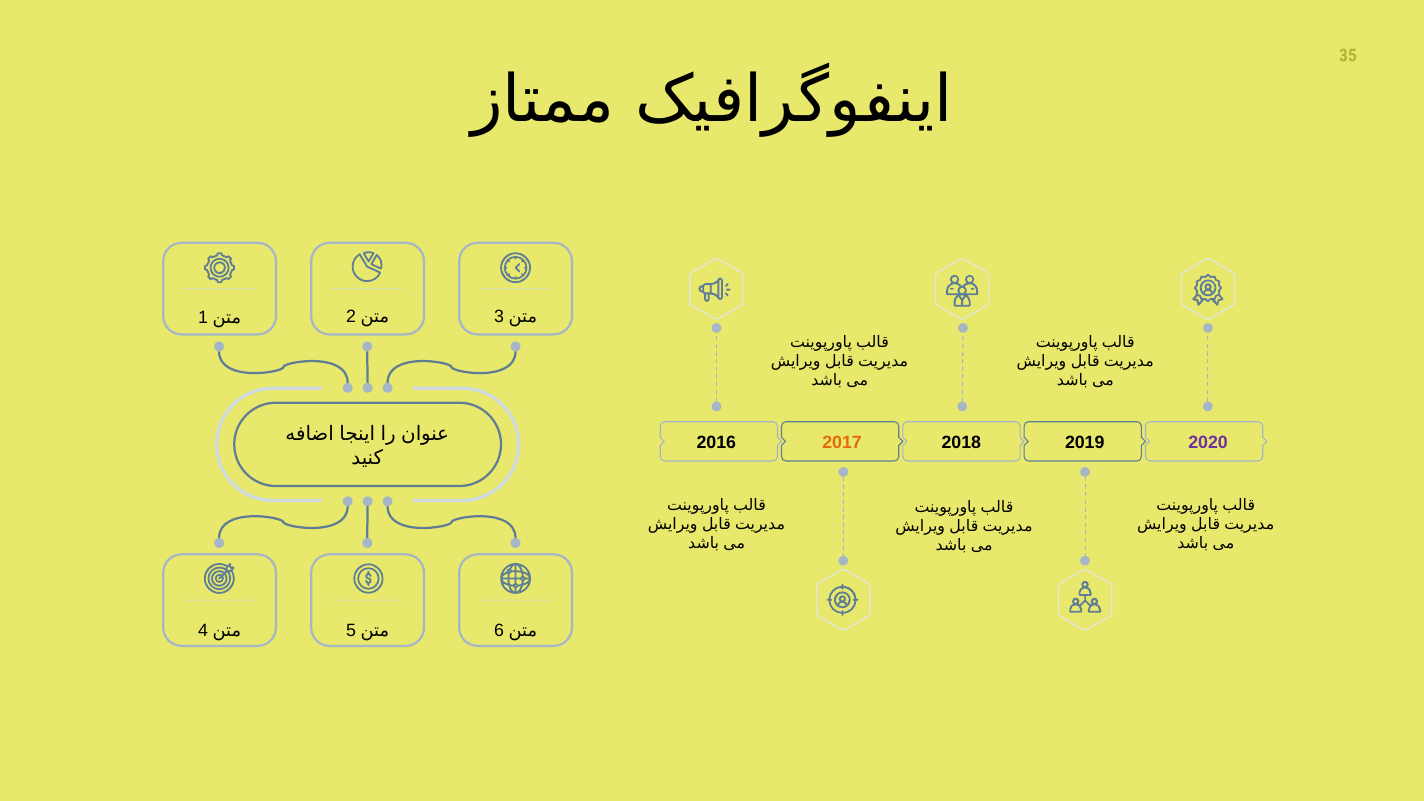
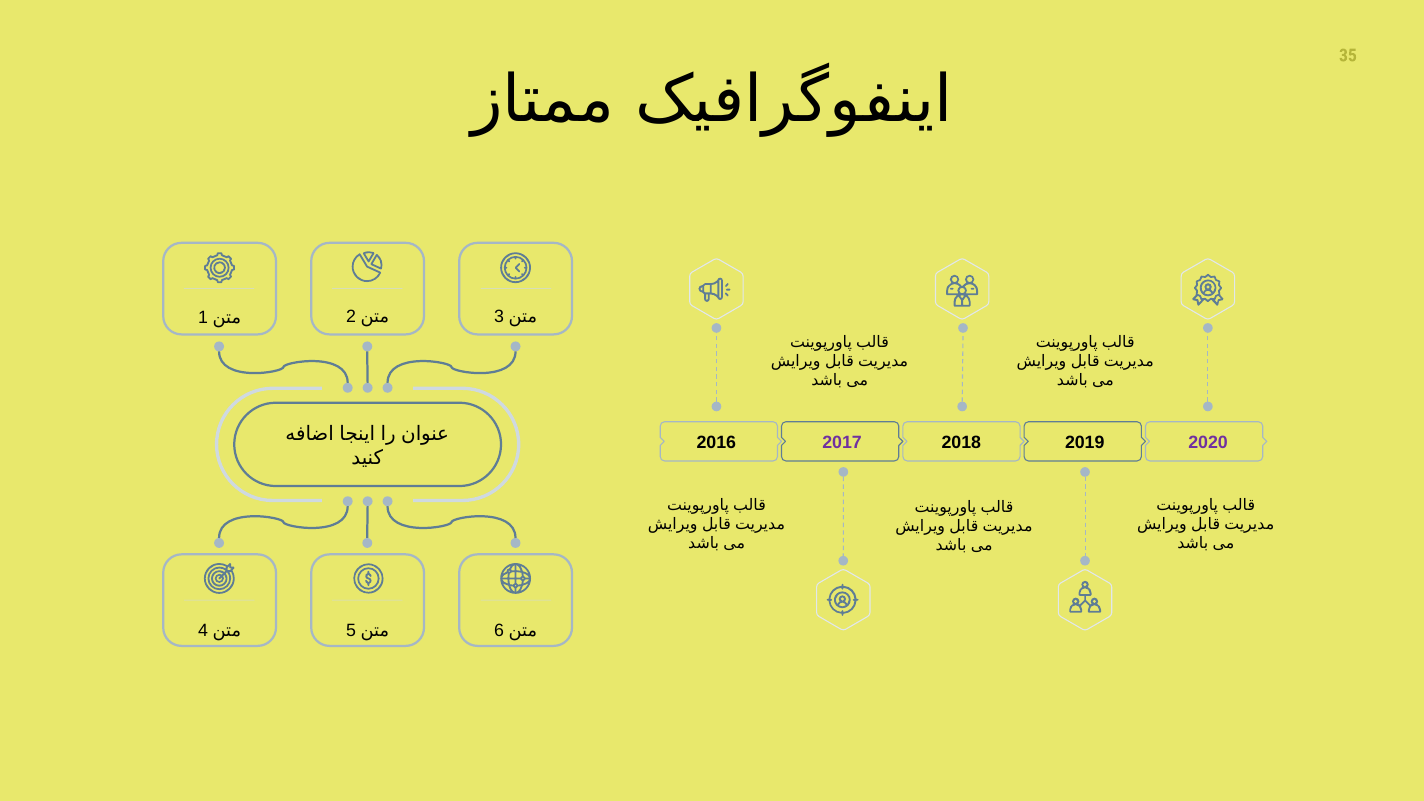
2017 colour: orange -> purple (842, 443)
